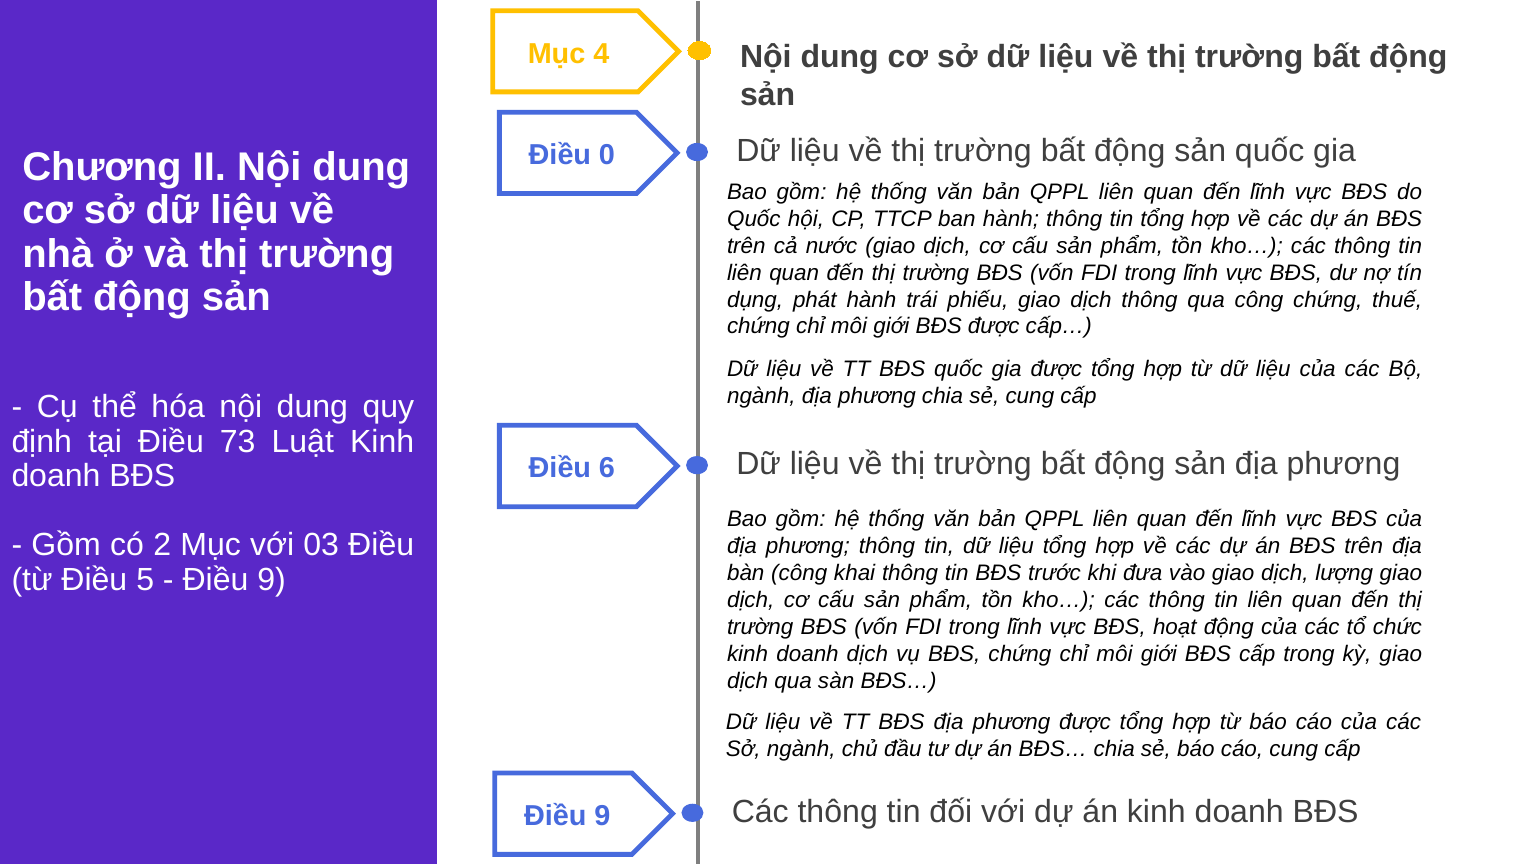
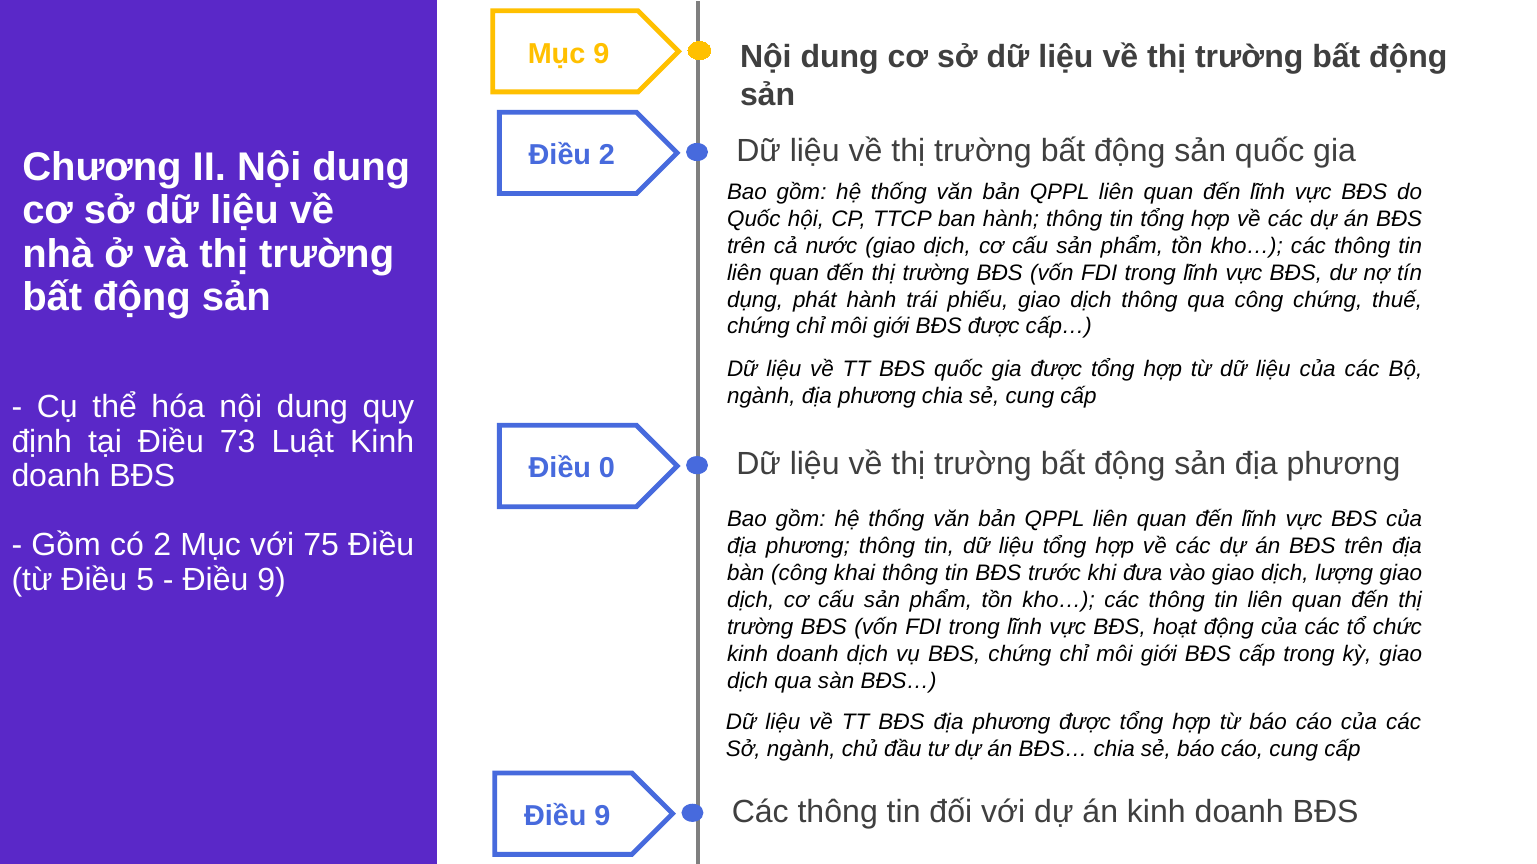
Mục 4: 4 -> 9 (601, 54)
Điều 0: 0 -> 2 (607, 155)
6: 6 -> 0 (607, 468)
03: 03 -> 75 (321, 546)
